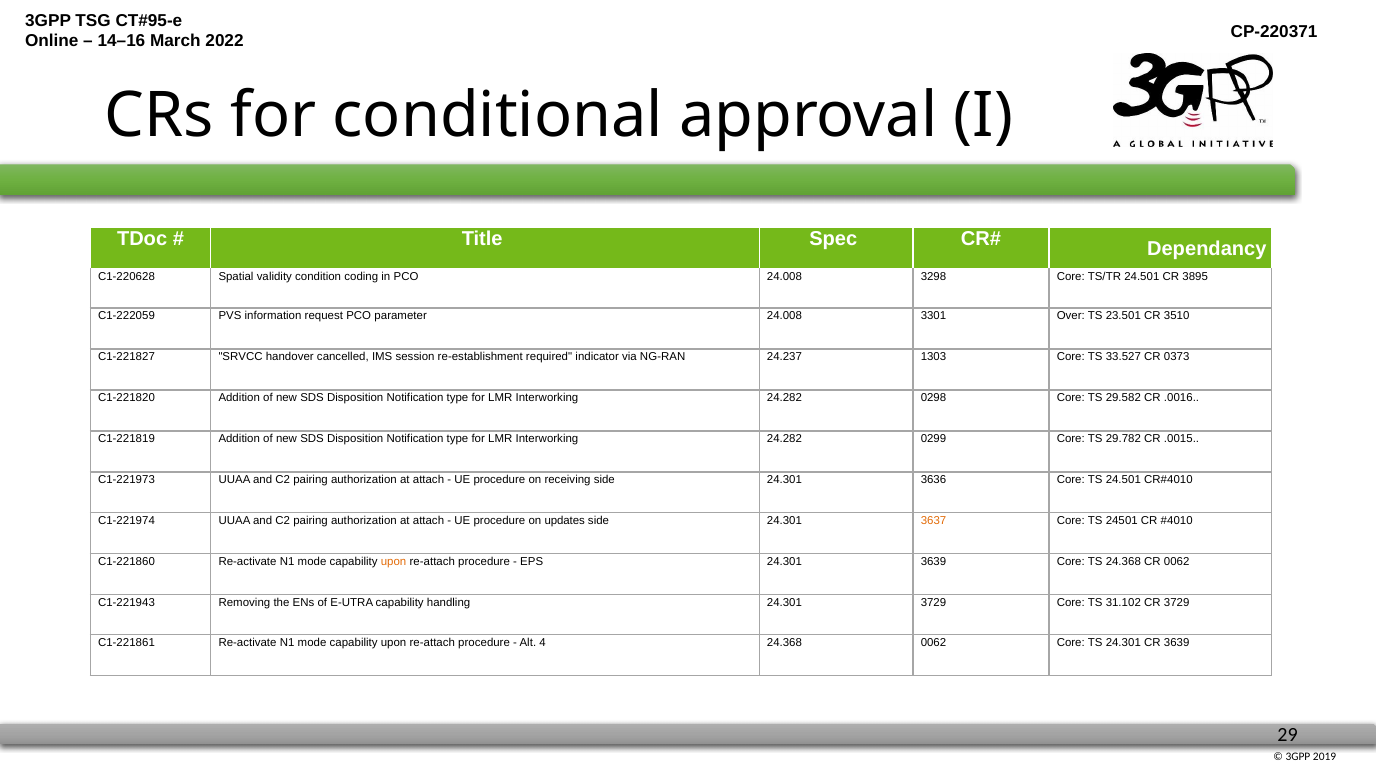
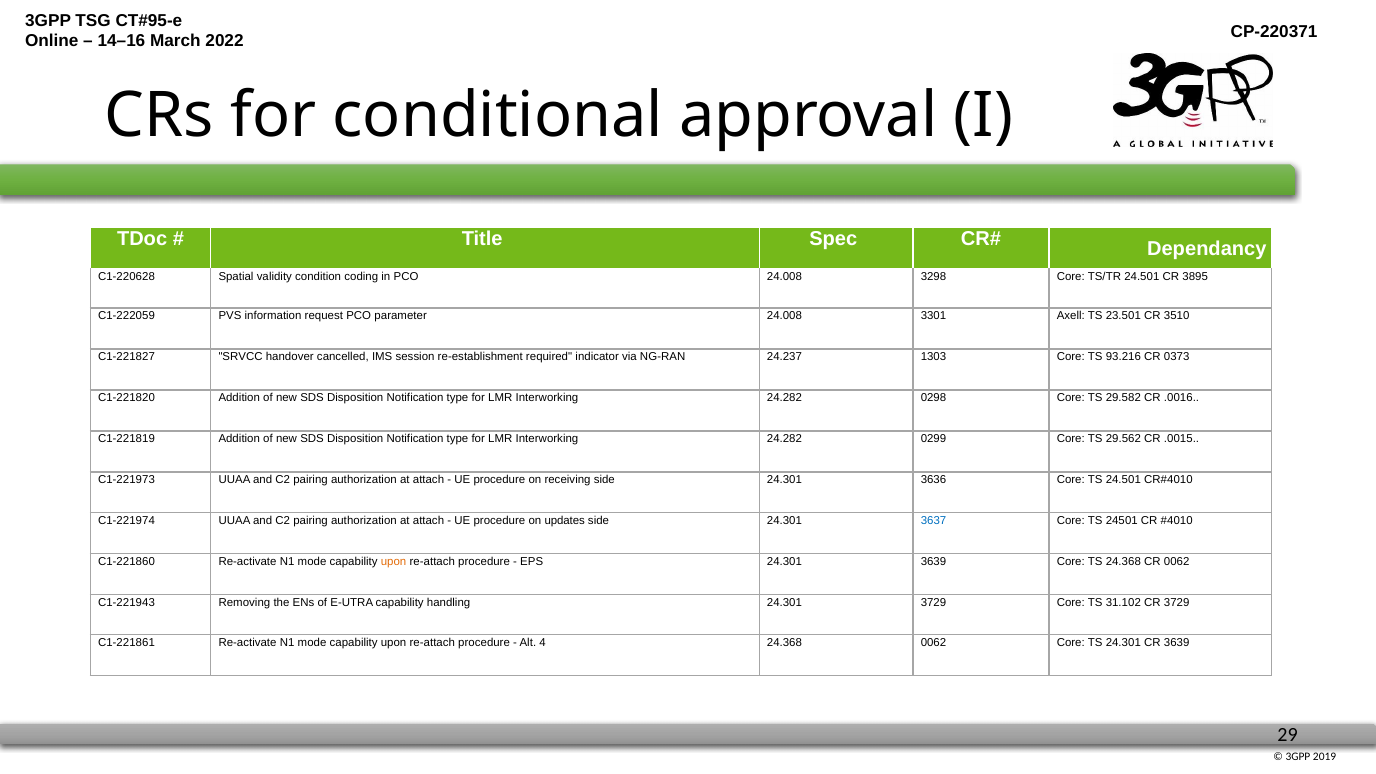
Over: Over -> Axell (1071, 316)
33.527: 33.527 -> 93.216 (1123, 357)
29.782: 29.782 -> 29.562 (1123, 439)
3637 colour: orange -> blue (934, 520)
